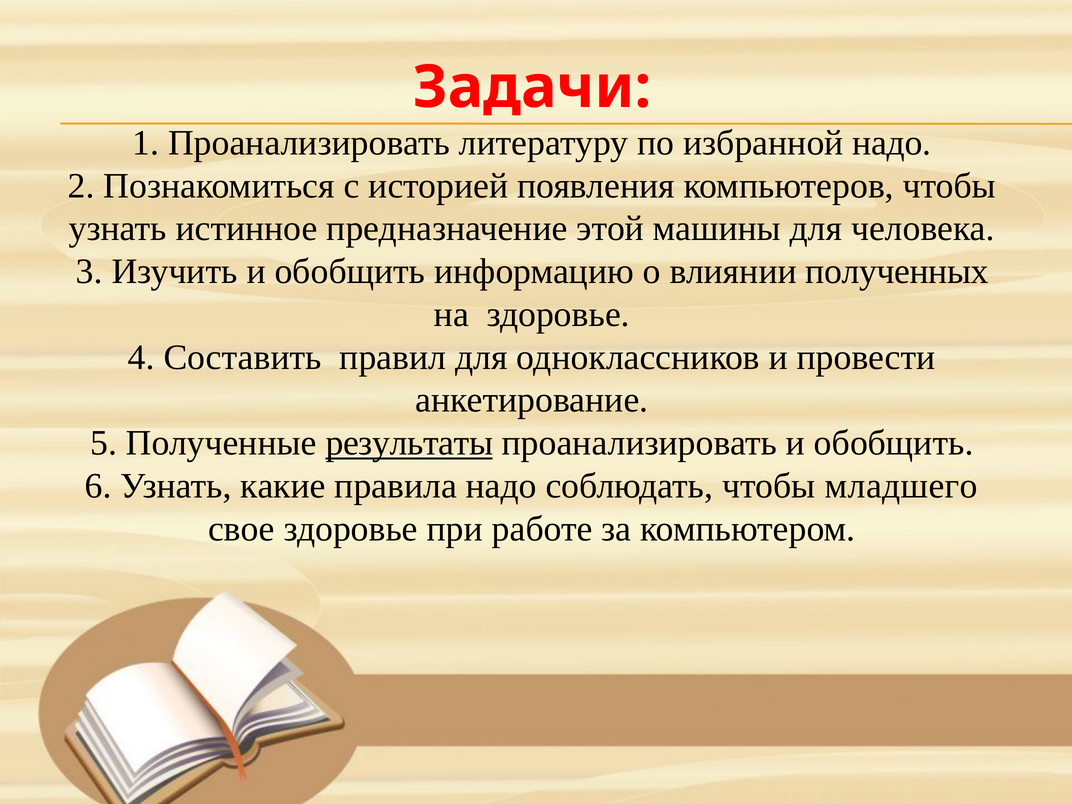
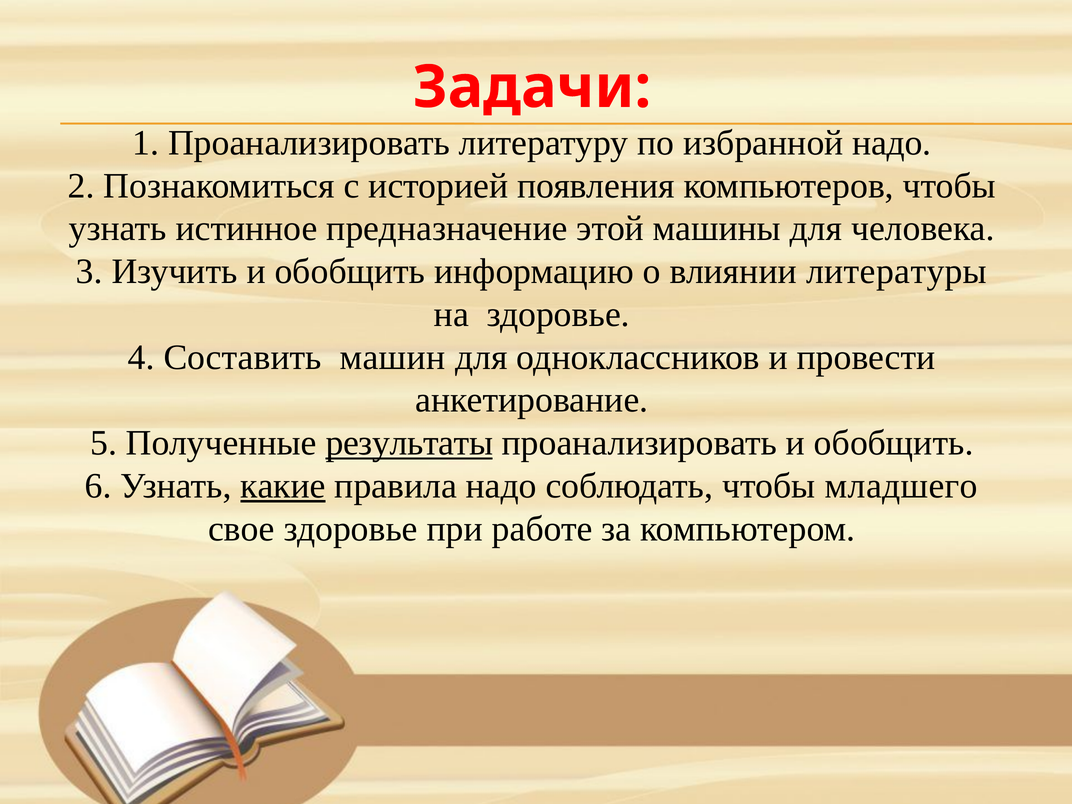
полученных: полученных -> литературы (897, 271)
правил: правил -> машин (393, 357)
какие underline: none -> present (283, 486)
